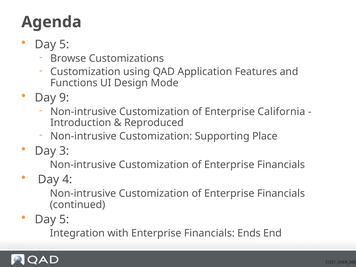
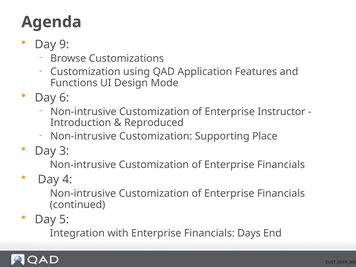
5: 5 -> 9 (64, 44)
9: 9 -> 6 (64, 98)
California: California -> Instructor (281, 112)
Ends: Ends -> Days (249, 233)
